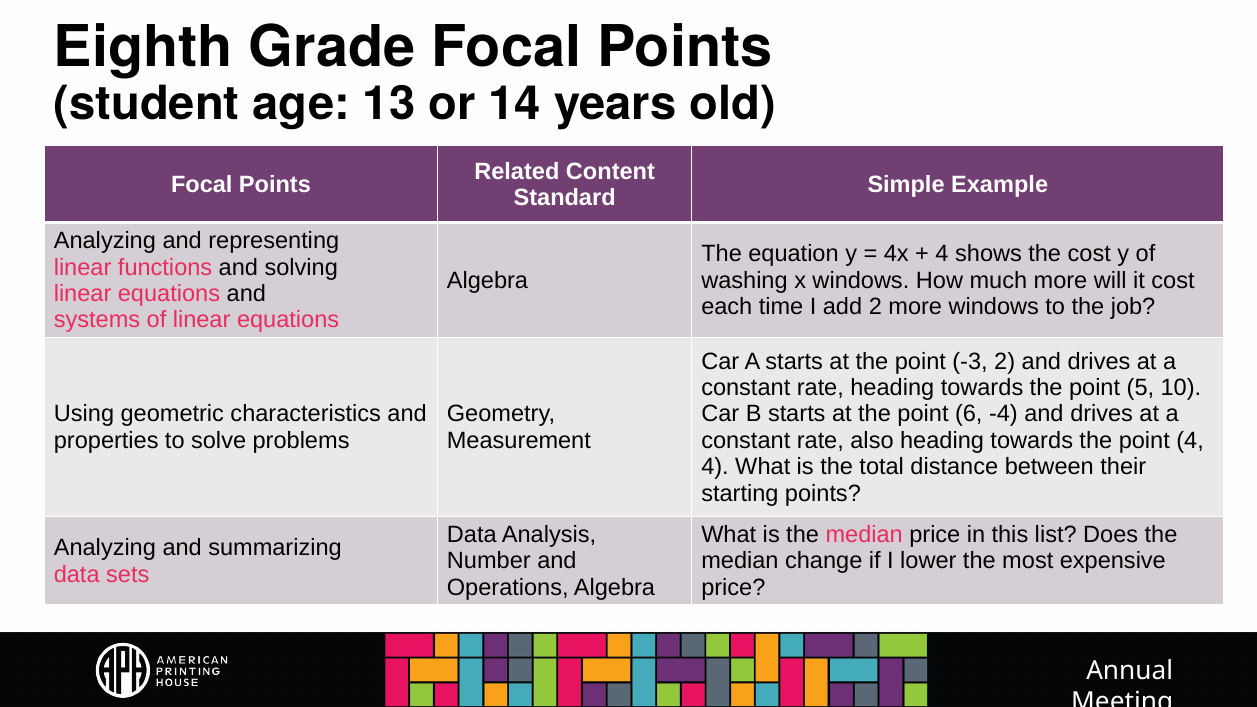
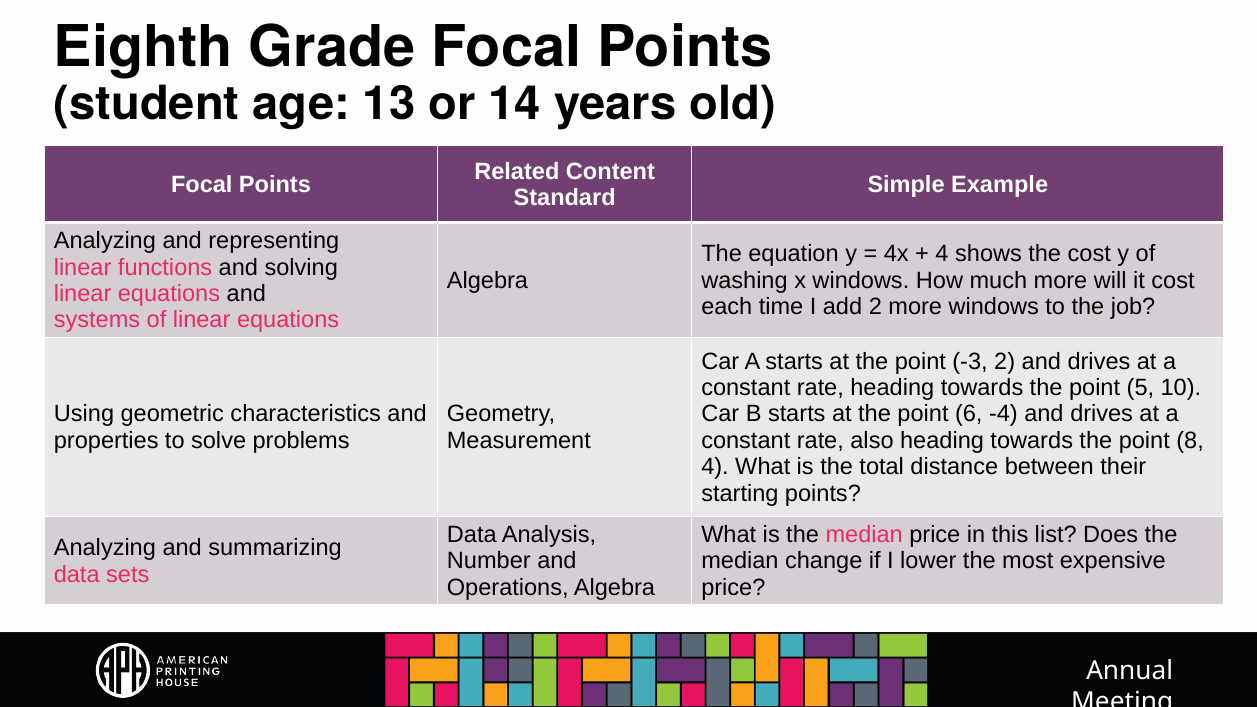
point 4: 4 -> 8 (1190, 441)
